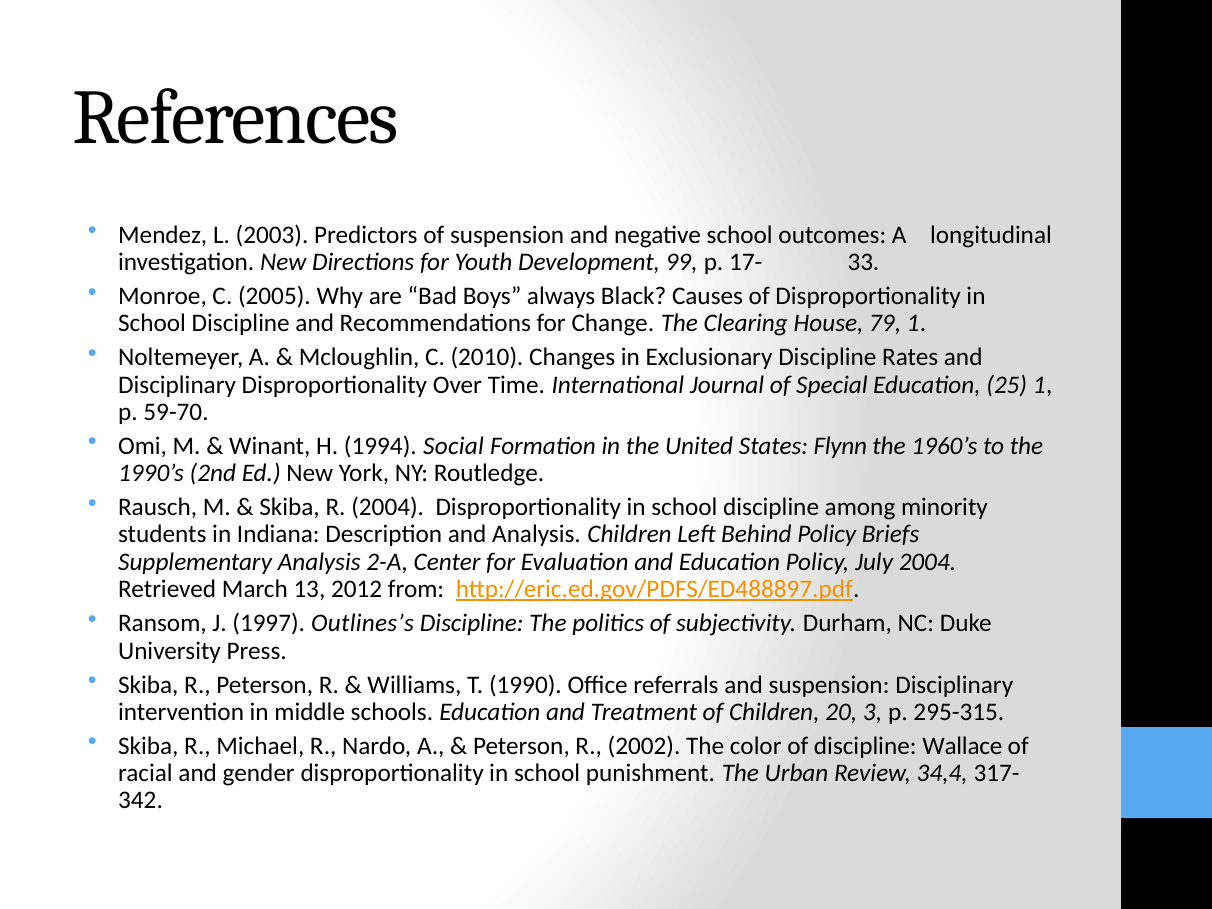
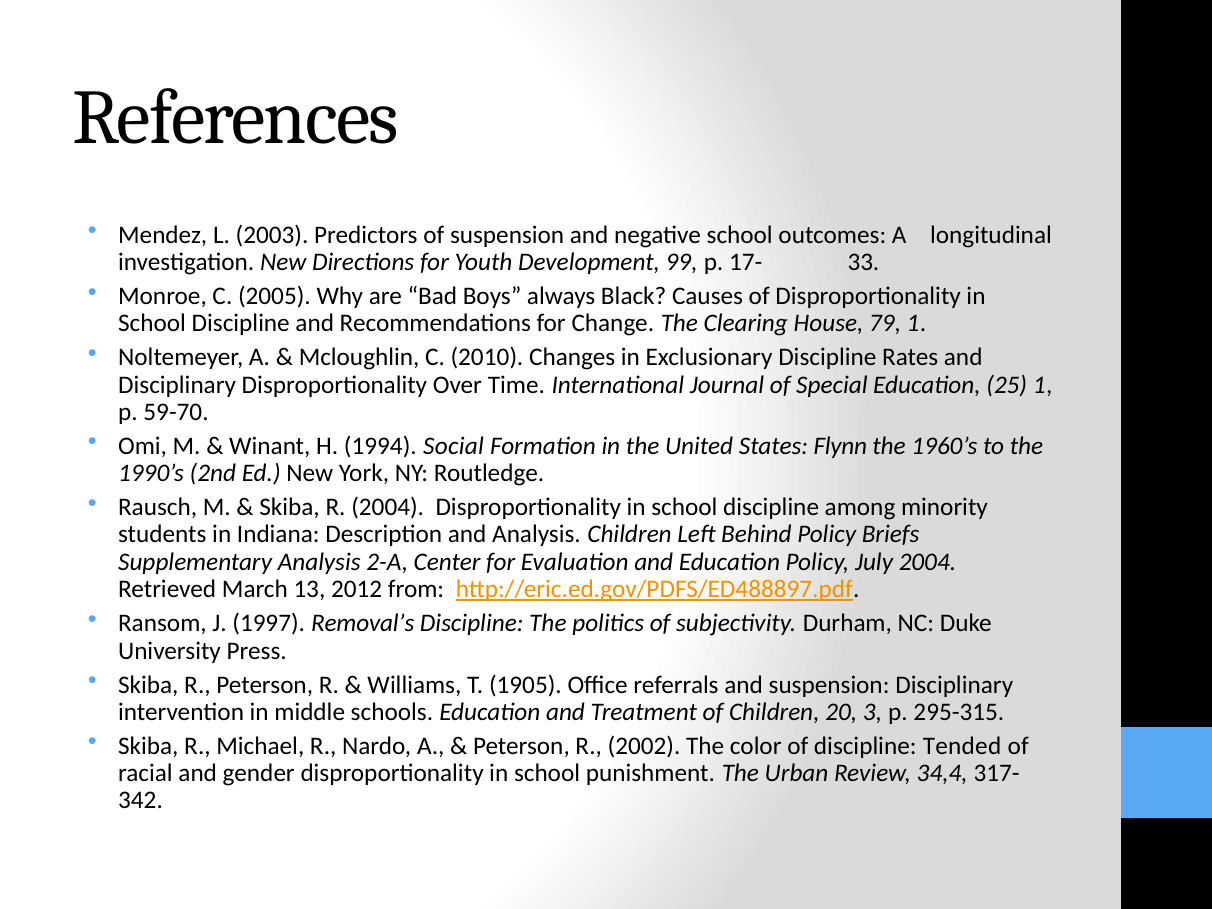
Outlines’s: Outlines’s -> Removal’s (363, 624)
1990: 1990 -> 1905 (525, 685)
Wallace: Wallace -> Tended (962, 746)
